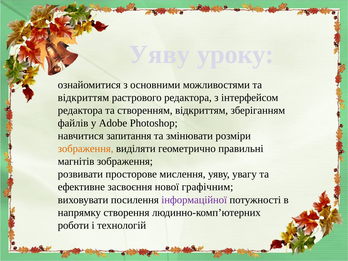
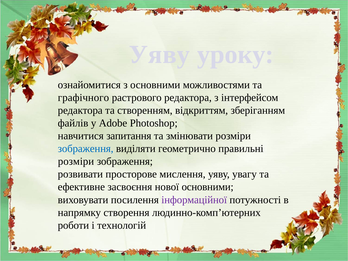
відкриттям: відкриттям -> графічного (83, 98)
зображення colour: orange -> blue (86, 149)
магнітів: магнітів -> розміри (76, 161)
нової графічним: графічним -> основними (208, 187)
